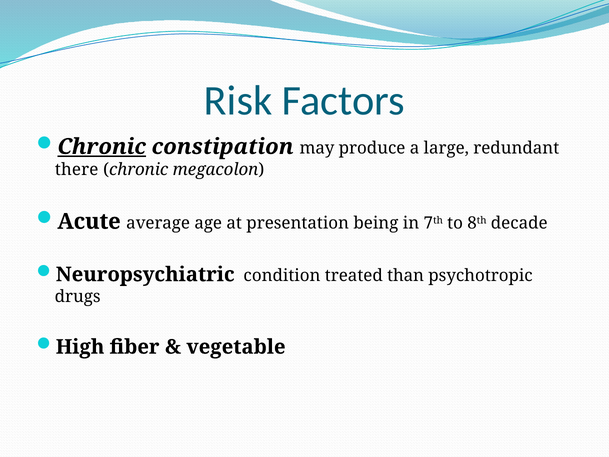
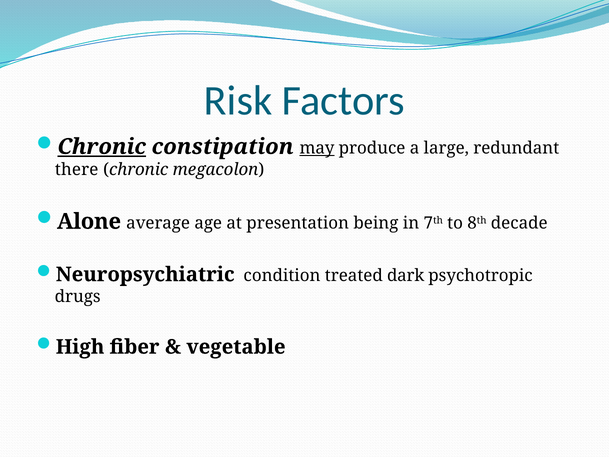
may underline: none -> present (317, 148)
Acute: Acute -> Alone (89, 221)
than: than -> dark (406, 275)
